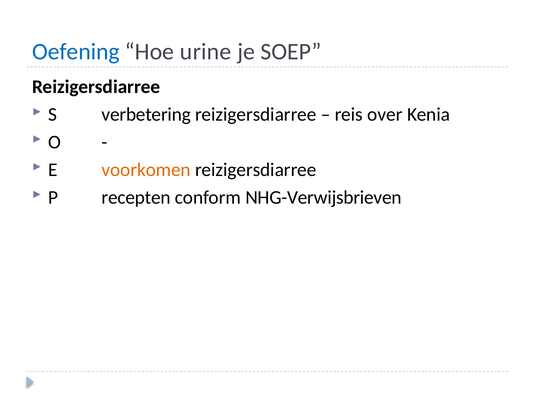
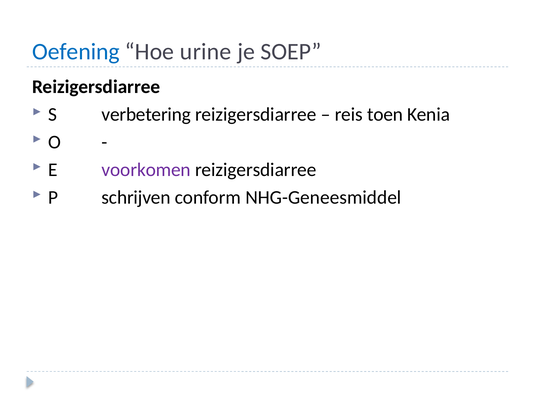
over: over -> toen (385, 115)
voorkomen colour: orange -> purple (146, 170)
recepten: recepten -> schrijven (136, 197)
NHG-Verwijsbrieven: NHG-Verwijsbrieven -> NHG-Geneesmiddel (323, 197)
